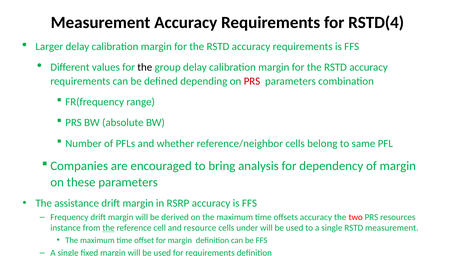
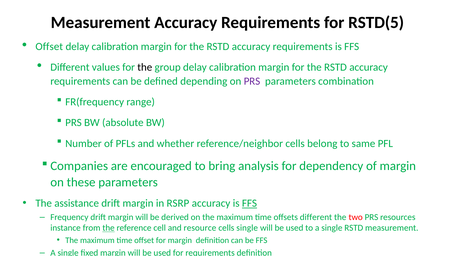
RSTD(4: RSTD(4 -> RSTD(5 (376, 23)
Larger: Larger -> Offset (49, 47)
PRS colour: red -> purple (252, 81)
FFS underline: none -> present (249, 203)
offsets accuracy: accuracy -> different (316, 217)
cells under: under -> single (247, 228)
